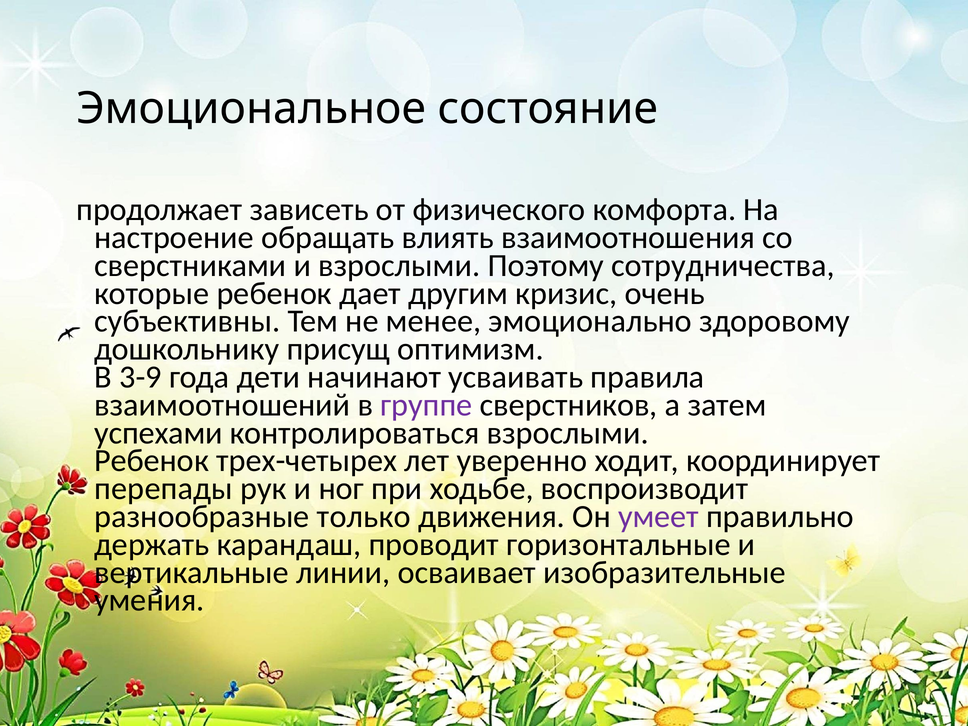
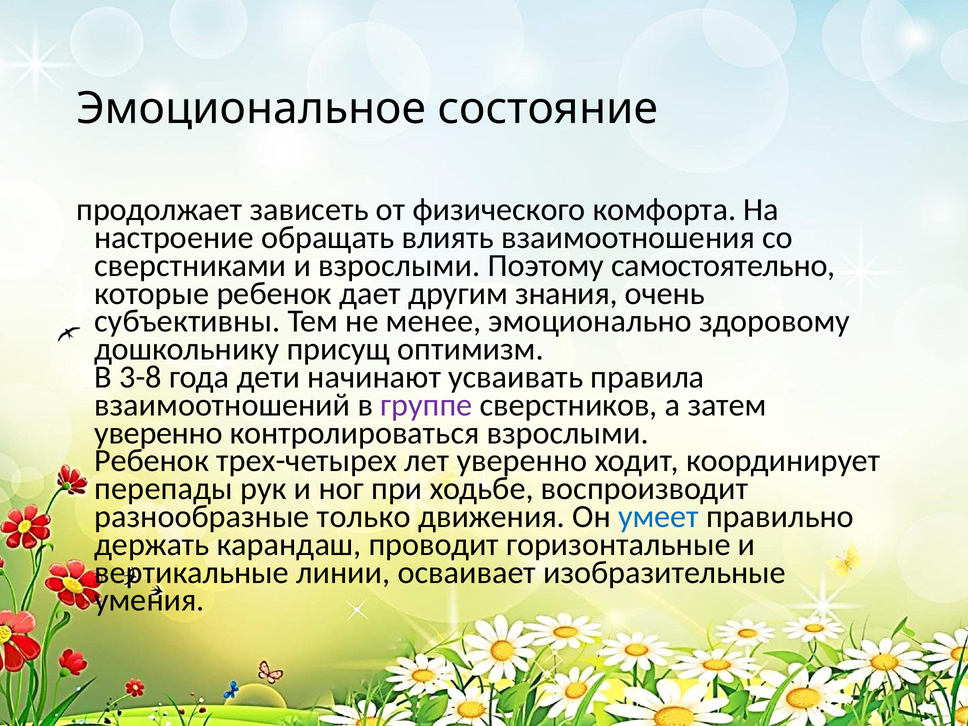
сотрудничества: сотрудничества -> самостоятельно (723, 266)
кризис: кризис -> знания (566, 293)
3-9: 3-9 -> 3-8 (140, 377)
успехами: успехами -> уверенно (159, 433)
умеет colour: purple -> blue (659, 517)
